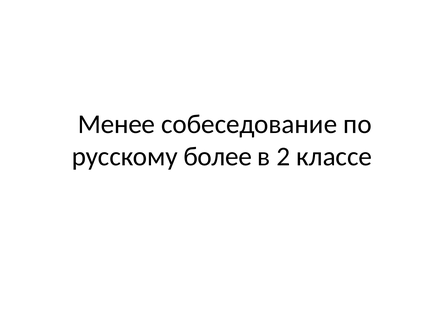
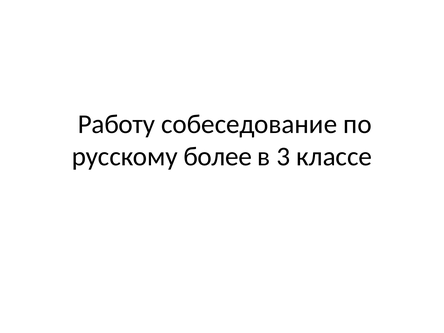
Менее: Менее -> Работу (117, 124)
2: 2 -> 3 (283, 157)
